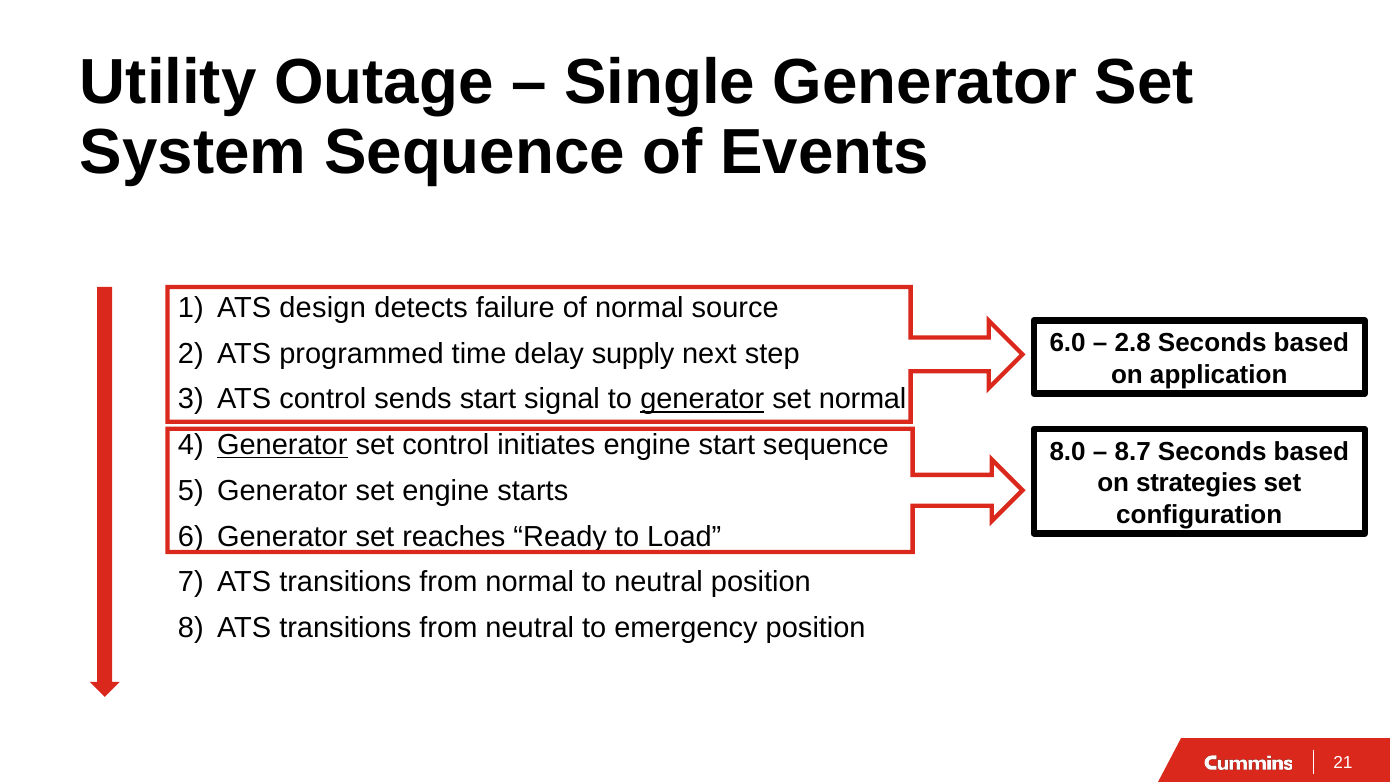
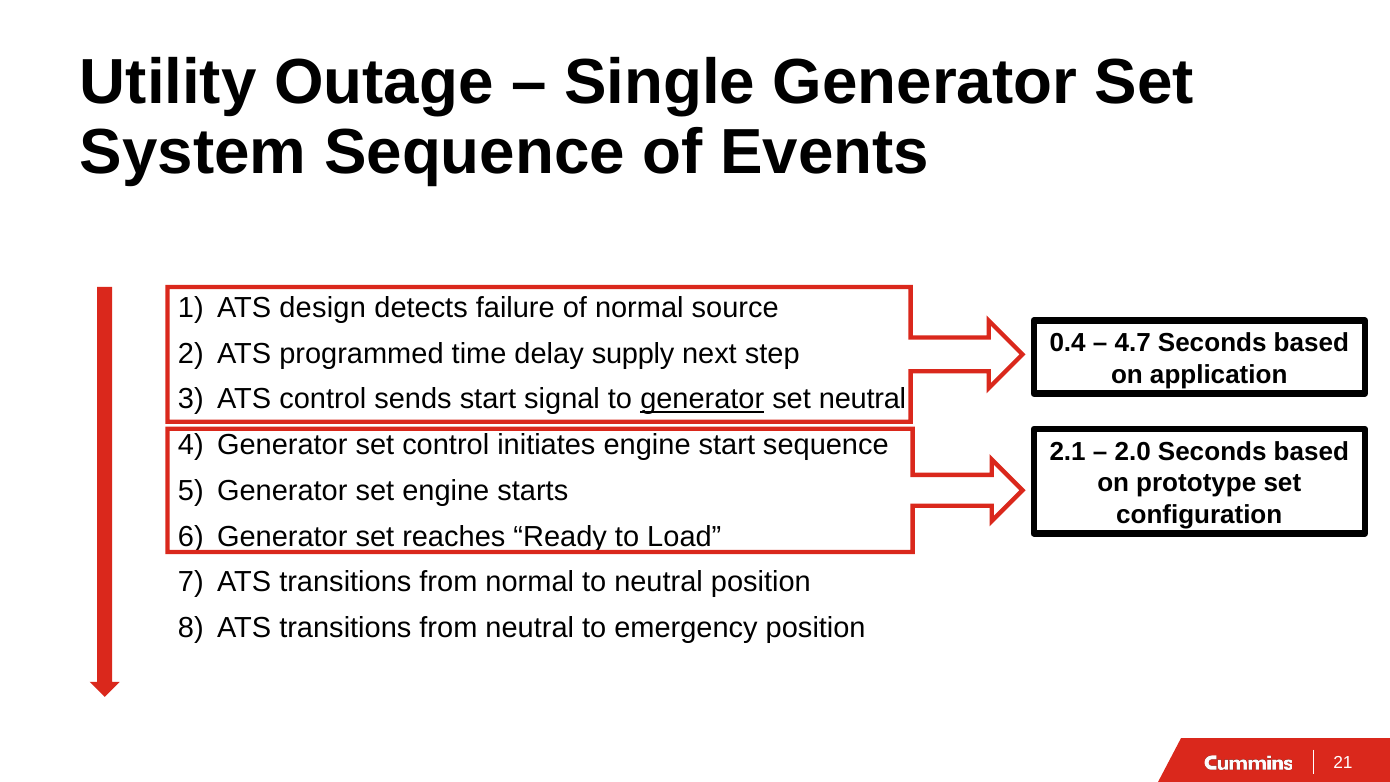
6.0: 6.0 -> 0.4 (1068, 343)
2.8: 2.8 -> 4.7 (1133, 343)
set normal: normal -> neutral (863, 399)
Generator underline: present -> none (282, 445)
8.0: 8.0 -> 2.1 (1068, 452)
8.7: 8.7 -> 2.0 (1133, 452)
strategies: strategies -> prototype (1196, 483)
